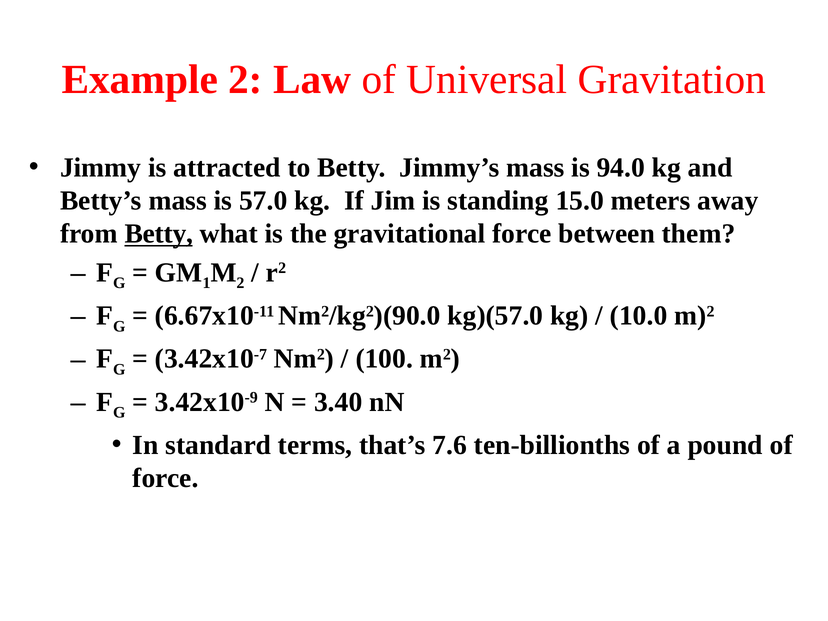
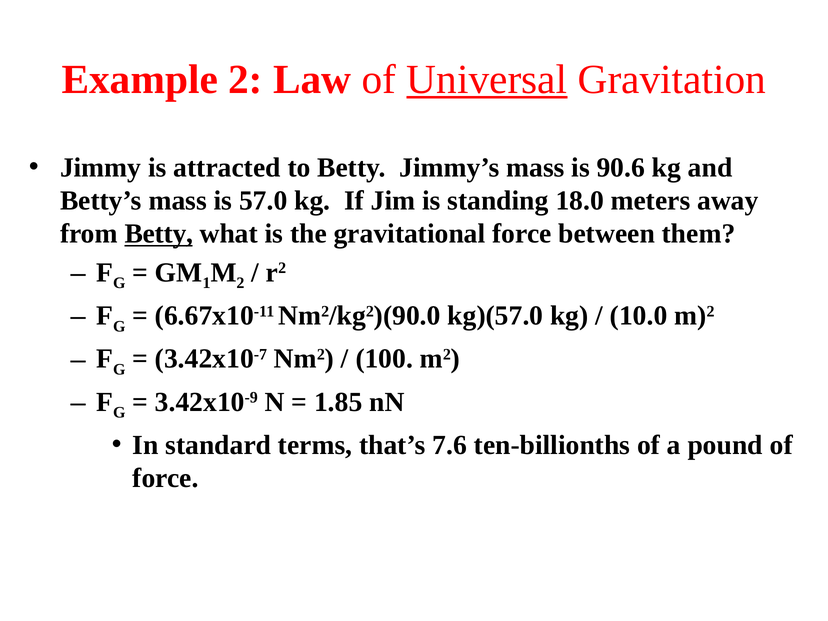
Universal underline: none -> present (487, 80)
94.0: 94.0 -> 90.6 (621, 168)
15.0: 15.0 -> 18.0 (580, 201)
3.40: 3.40 -> 1.85 (338, 402)
